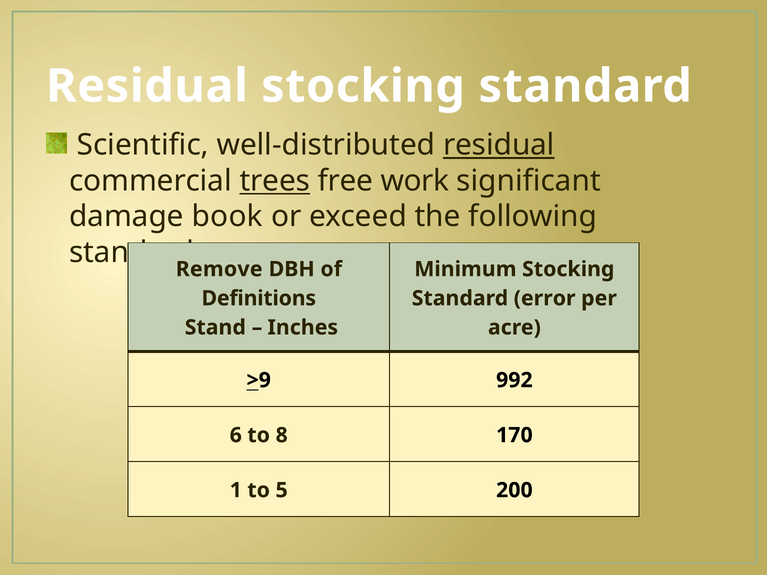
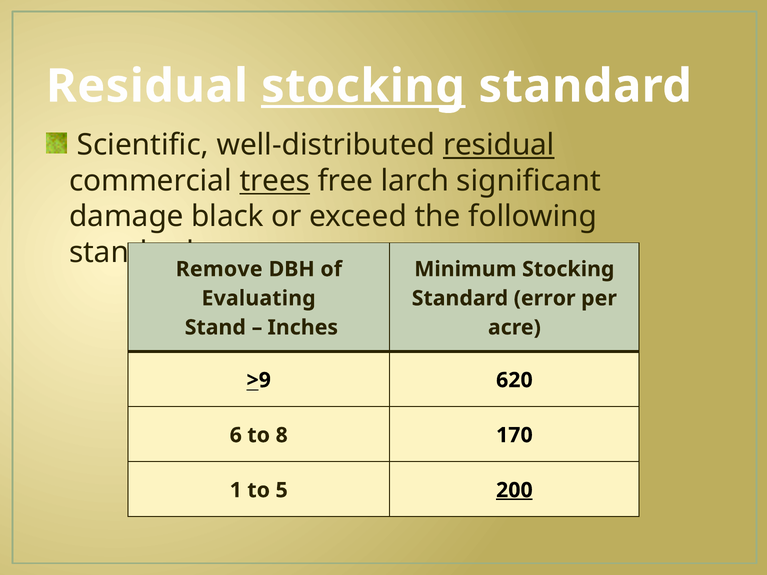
stocking underline: none -> present (363, 86)
work: work -> larch (415, 181)
book: book -> black (227, 217)
Definitions: Definitions -> Evaluating (259, 298)
992: 992 -> 620 (514, 380)
200 underline: none -> present (514, 490)
